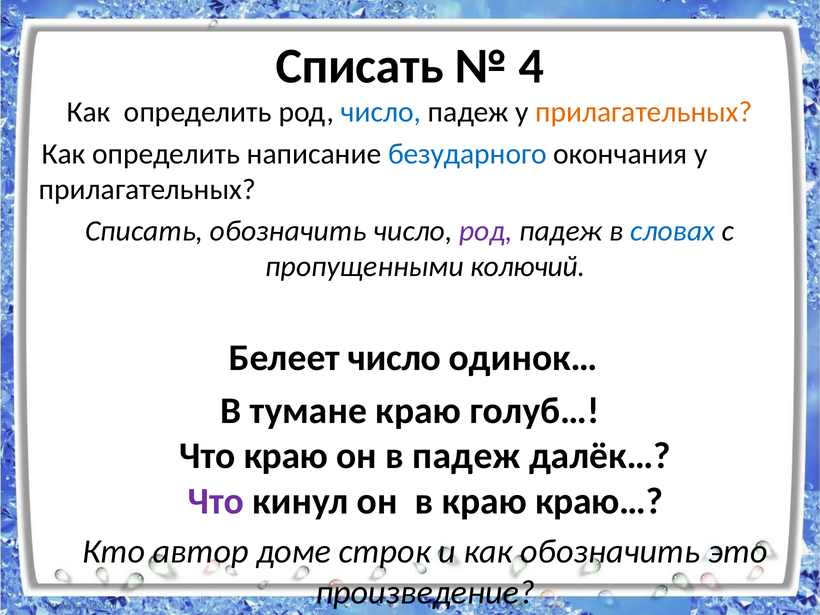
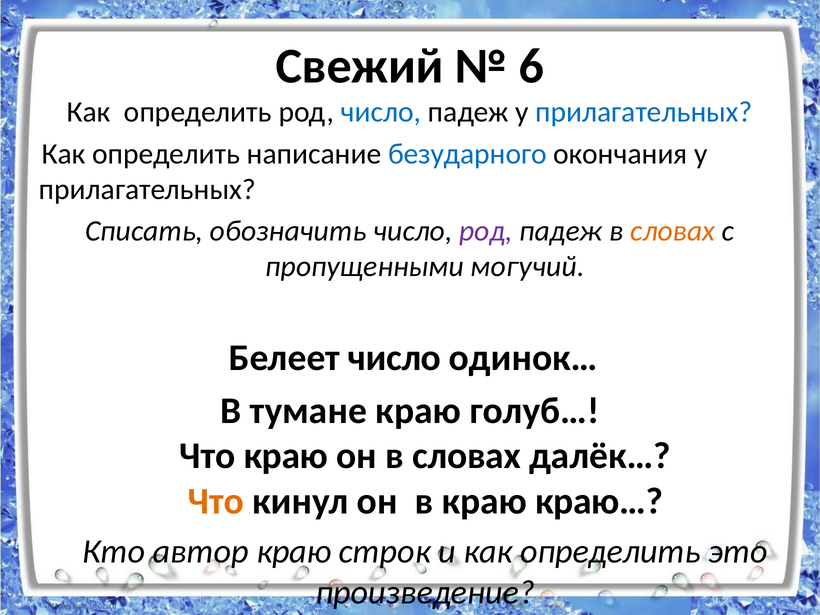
Списать: Списать -> Свежий (360, 66)
4: 4 -> 6 (531, 66)
прилагательных colour: orange -> blue (644, 112)
словах colour: blue -> orange (673, 231)
колючий: колючий -> могучий (527, 267)
он в падеж: падеж -> словах (467, 456)
Что colour: purple -> orange (216, 501)
автор доме: доме -> краю (294, 551)
и как обозначить: обозначить -> определить (610, 551)
